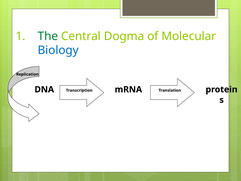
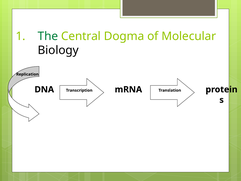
Biology colour: blue -> black (58, 50)
